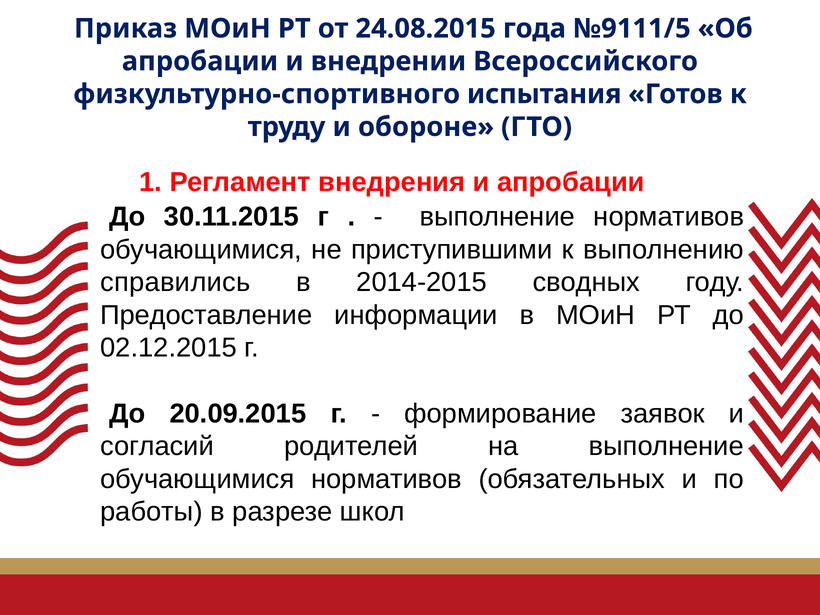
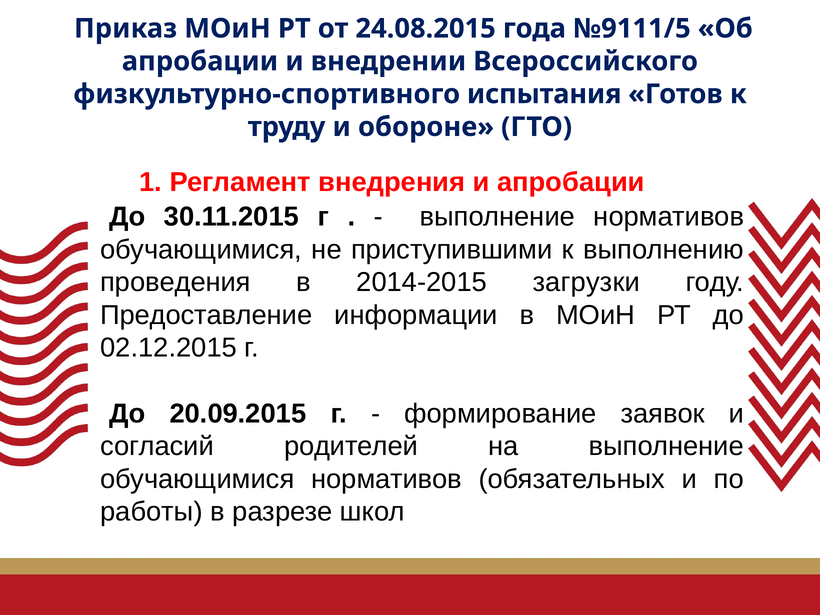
справились: справились -> проведения (175, 282)
сводных: сводных -> загрузки (586, 282)
